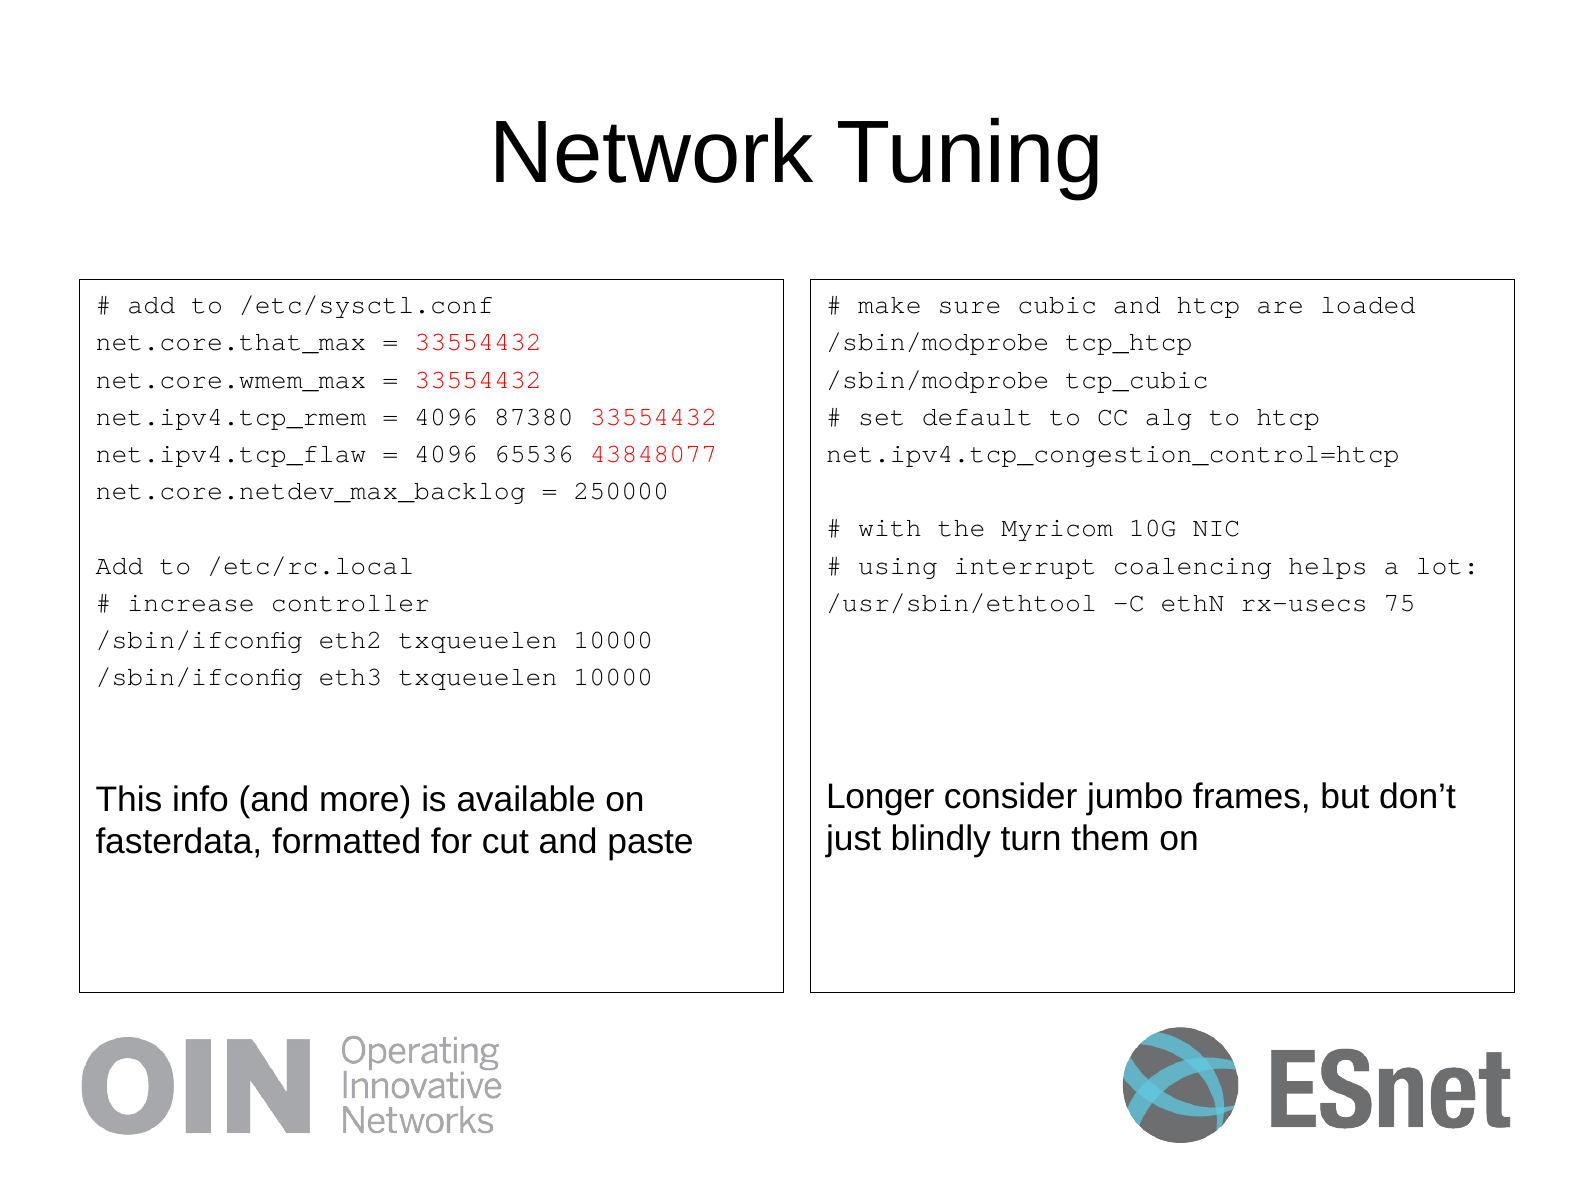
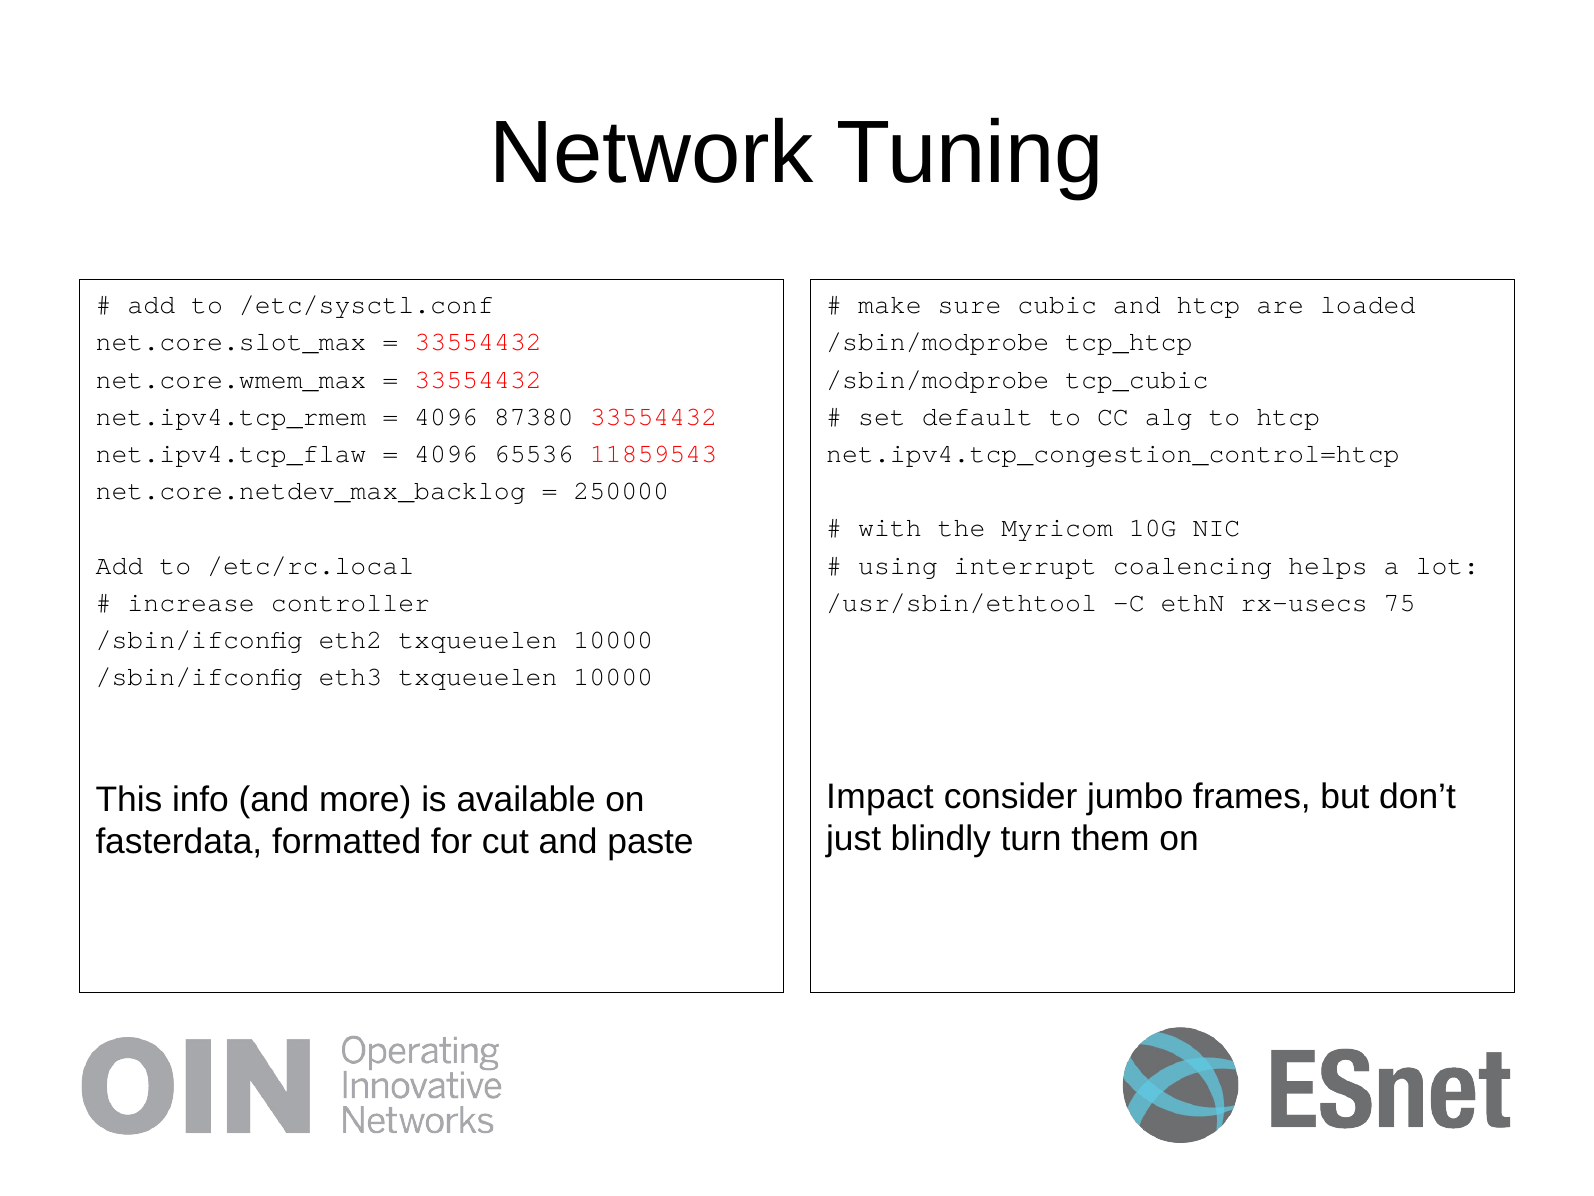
net.core.that_max: net.core.that_max -> net.core.slot_max (231, 342)
43848077: 43848077 -> 11859543 (653, 454)
Longer: Longer -> Impact (880, 796)
